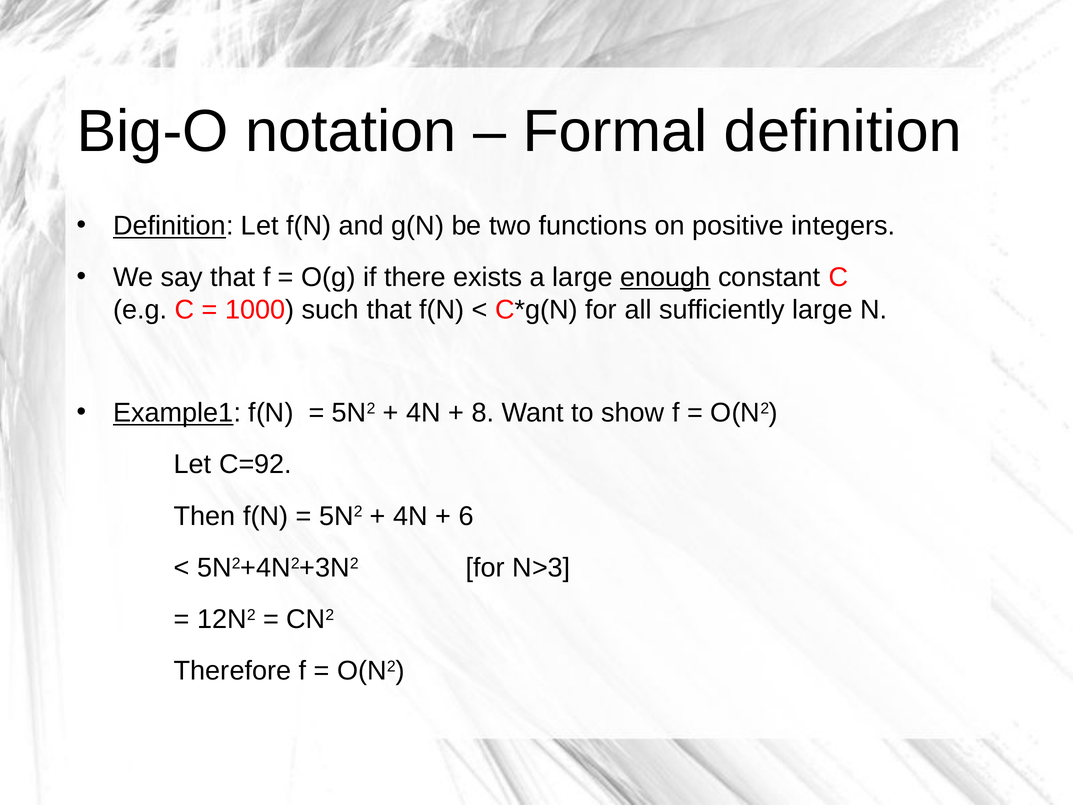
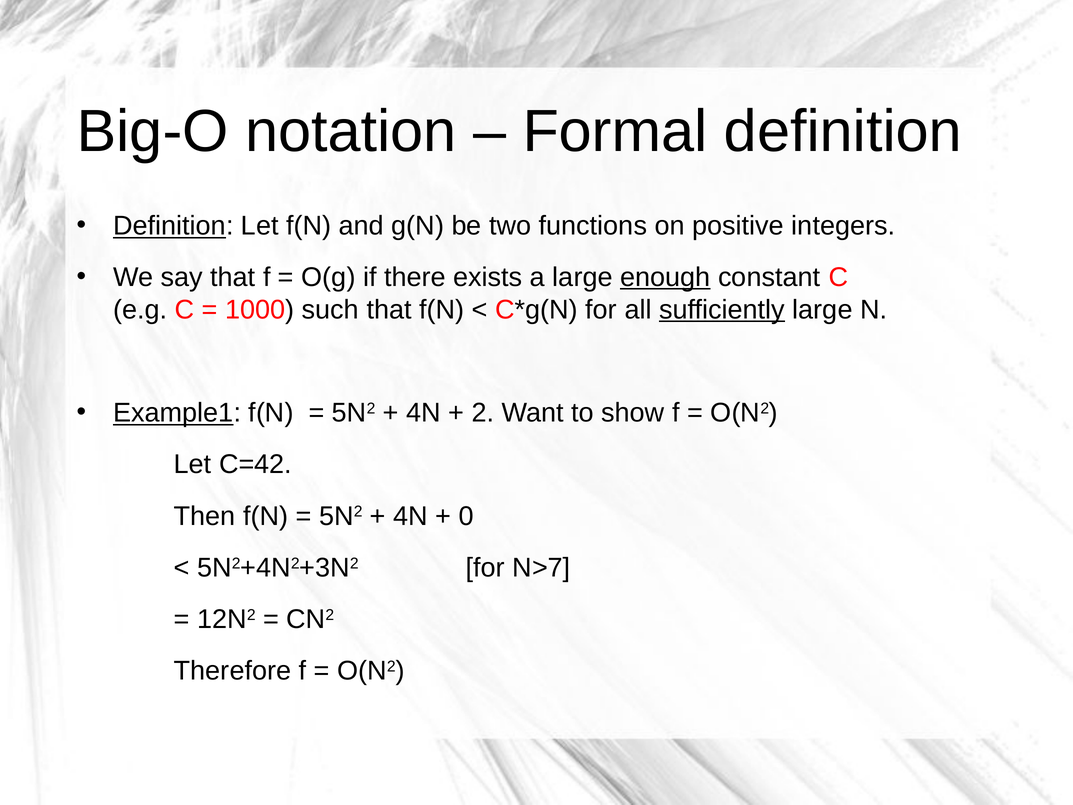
sufficiently underline: none -> present (722, 310)
8: 8 -> 2 (483, 413)
C=92: C=92 -> C=42 (255, 464)
6: 6 -> 0 (466, 516)
N>3: N>3 -> N>7 (541, 568)
